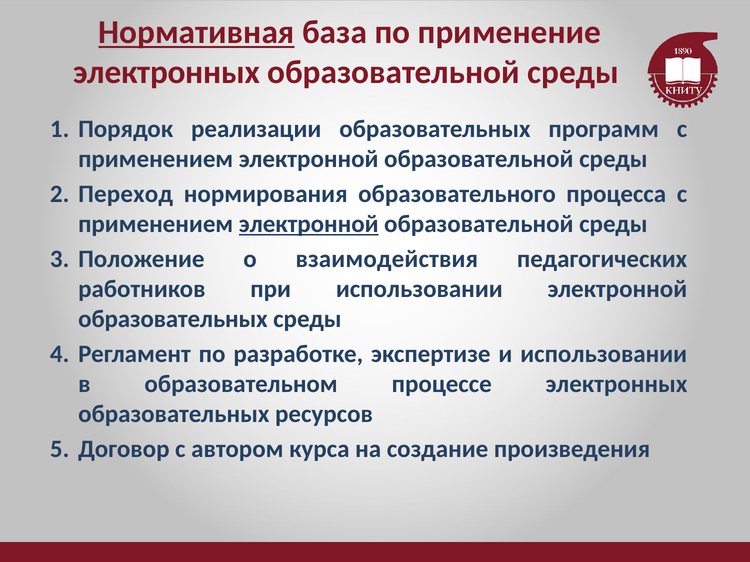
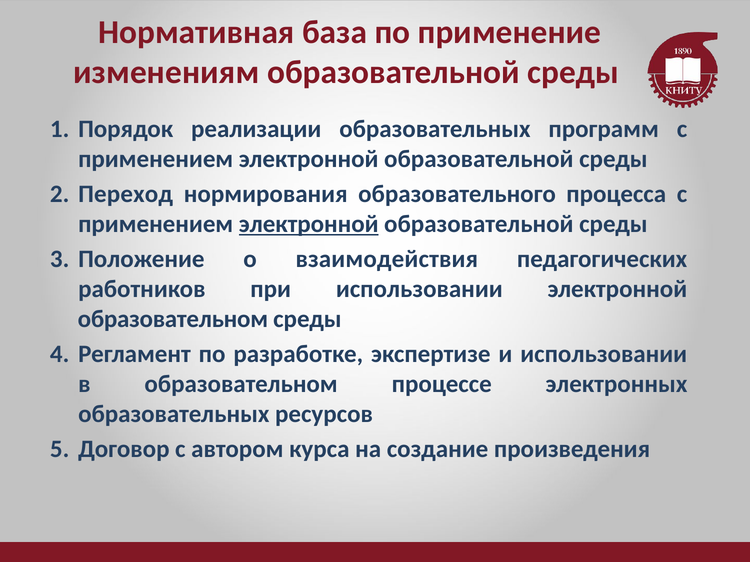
Нормативная underline: present -> none (196, 32)
электронных: электронных -> изменениям (166, 73)
образовательных: образовательных -> образовательном (173, 319)
